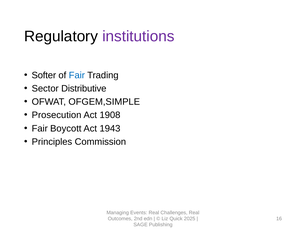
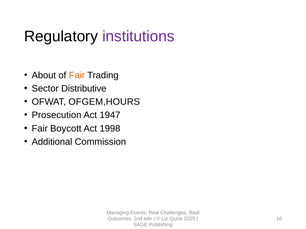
Softer: Softer -> About (44, 75)
Fair colour: blue -> orange (77, 75)
OFGEM,SIMPLE: OFGEM,SIMPLE -> OFGEM,HOURS (104, 102)
1908: 1908 -> 1947 (110, 115)
1943: 1943 -> 1998 (110, 129)
Principles: Principles -> Additional (52, 142)
